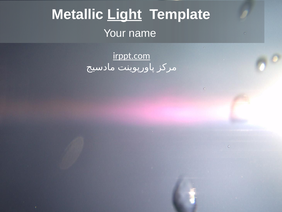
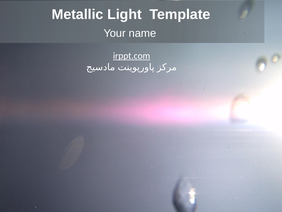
Light underline: present -> none (124, 14)
